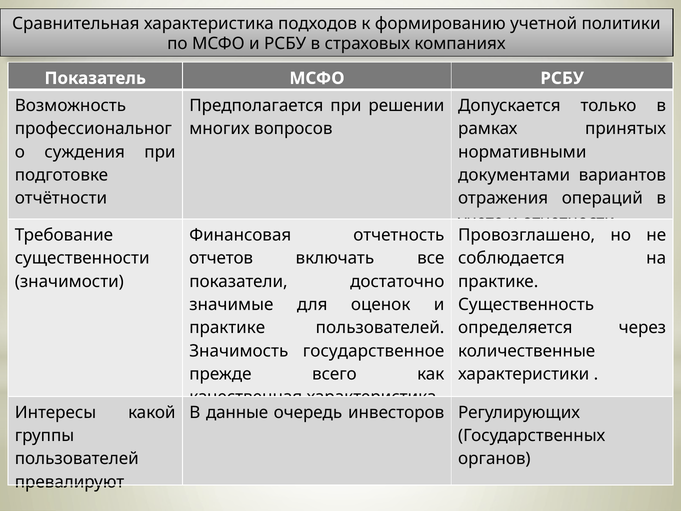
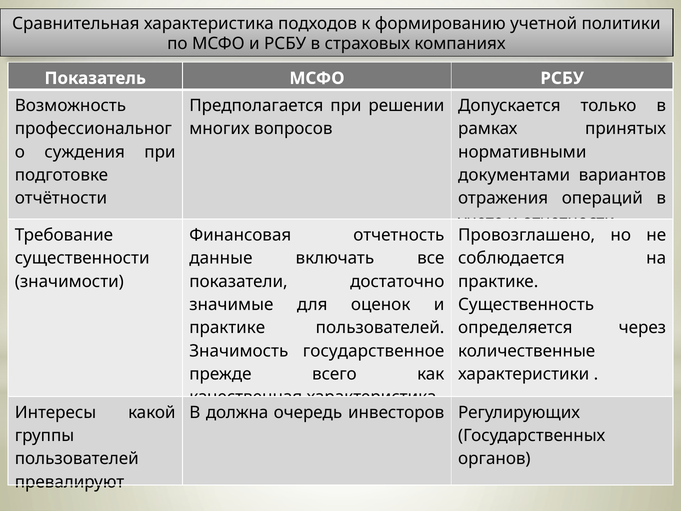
отчетов: отчетов -> данные (221, 258)
данные: данные -> должна (237, 412)
